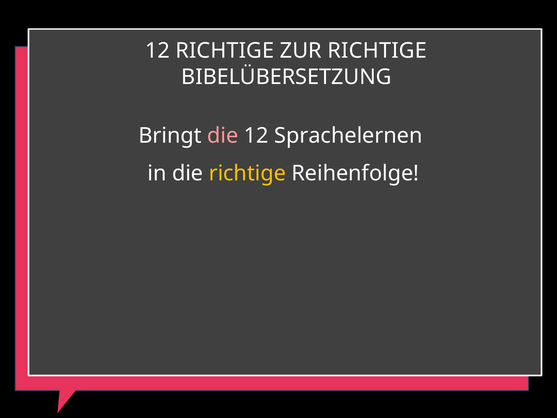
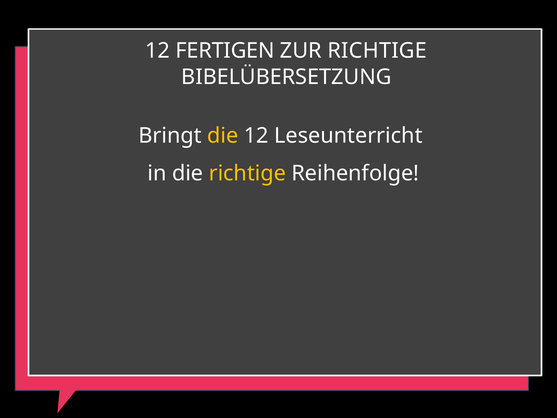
12 RICHTIGE: RICHTIGE -> FERTIGEN (225, 51)
die colour: pink -> yellow (223, 136)
Sprachelernen: Sprachelernen -> Leseunterricht (348, 136)
